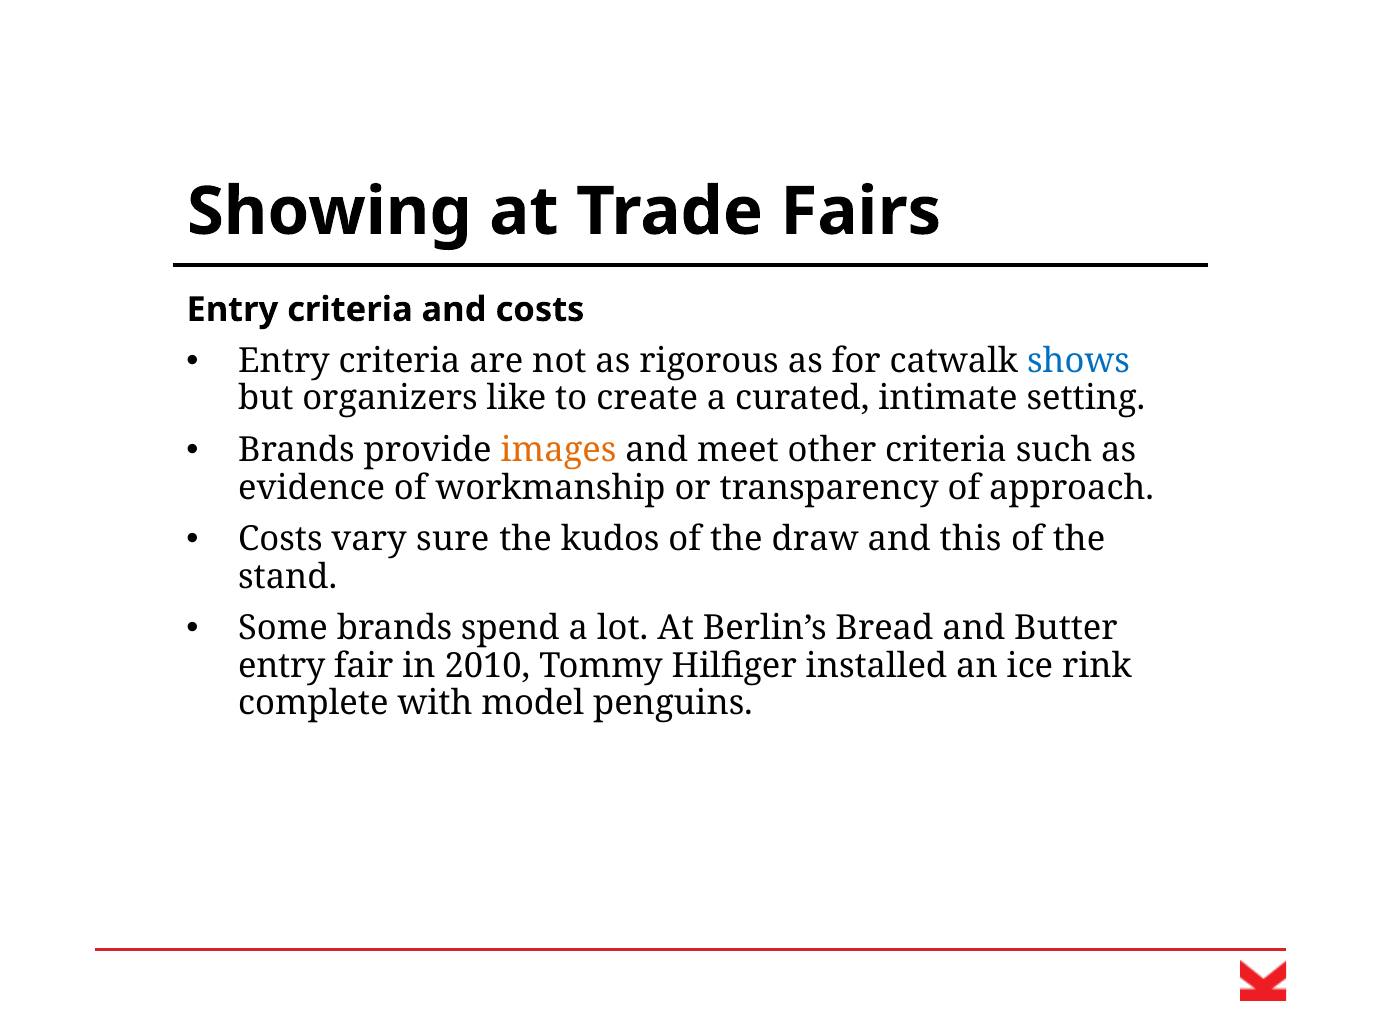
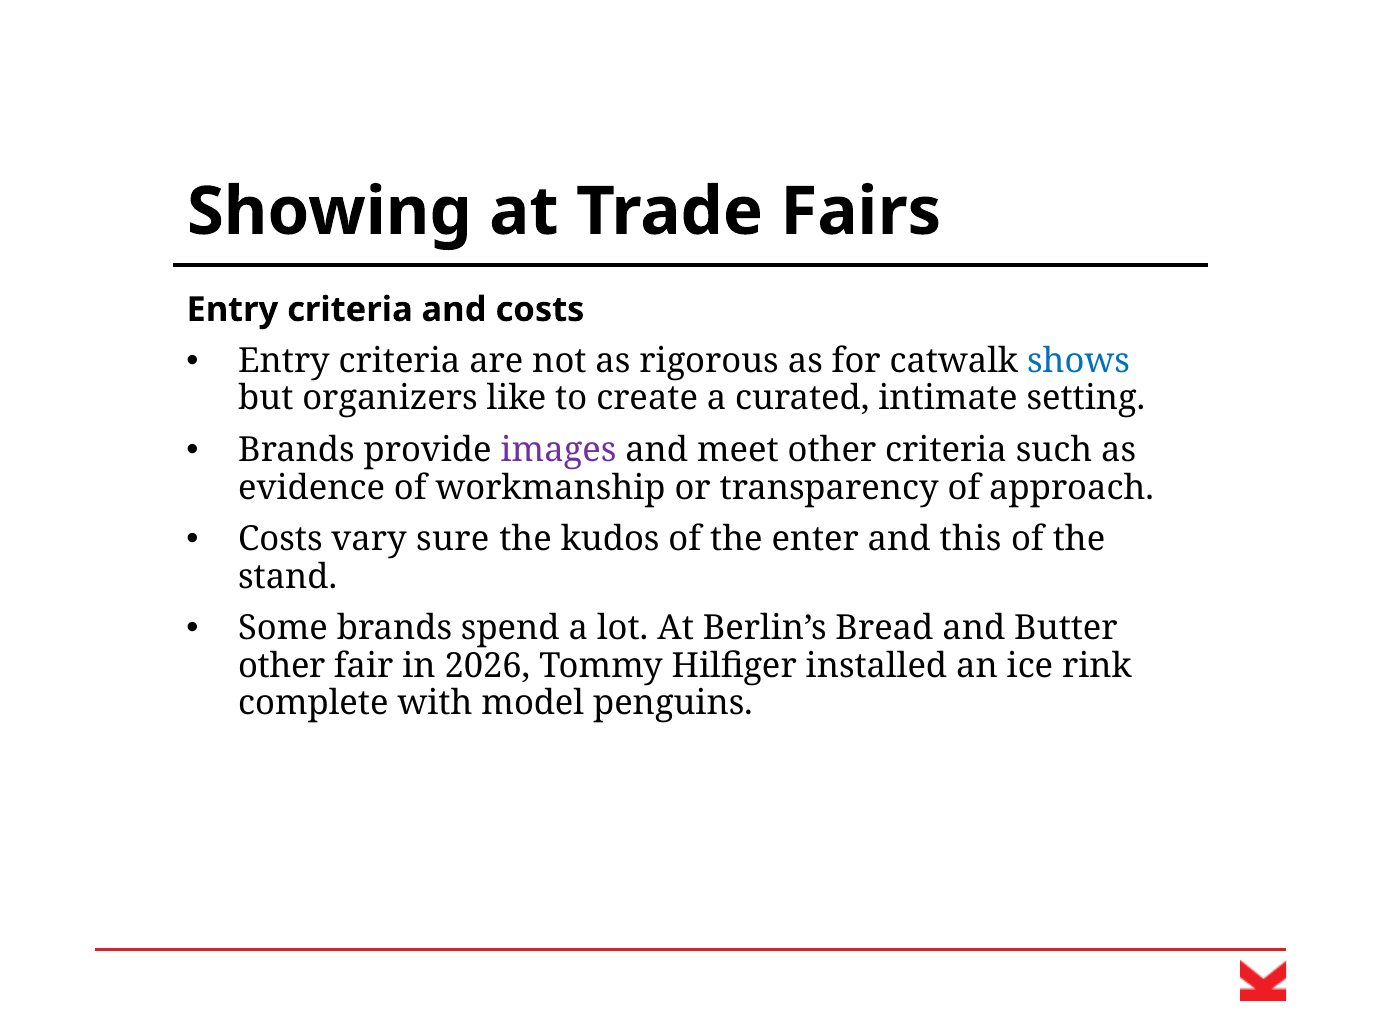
images colour: orange -> purple (559, 450)
draw: draw -> enter (815, 539)
entry: entry -> other (282, 666)
2010: 2010 -> 2026 (487, 666)
